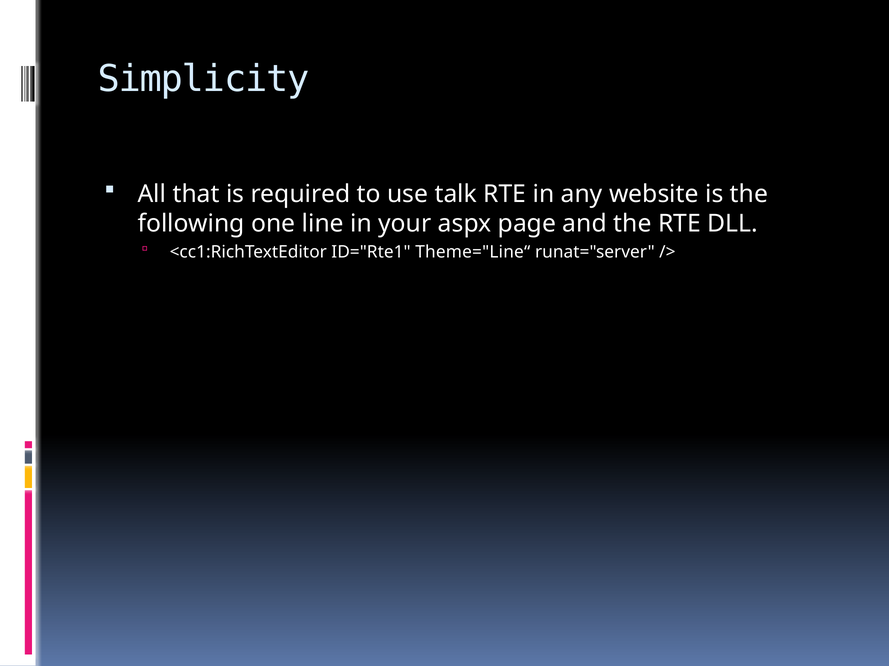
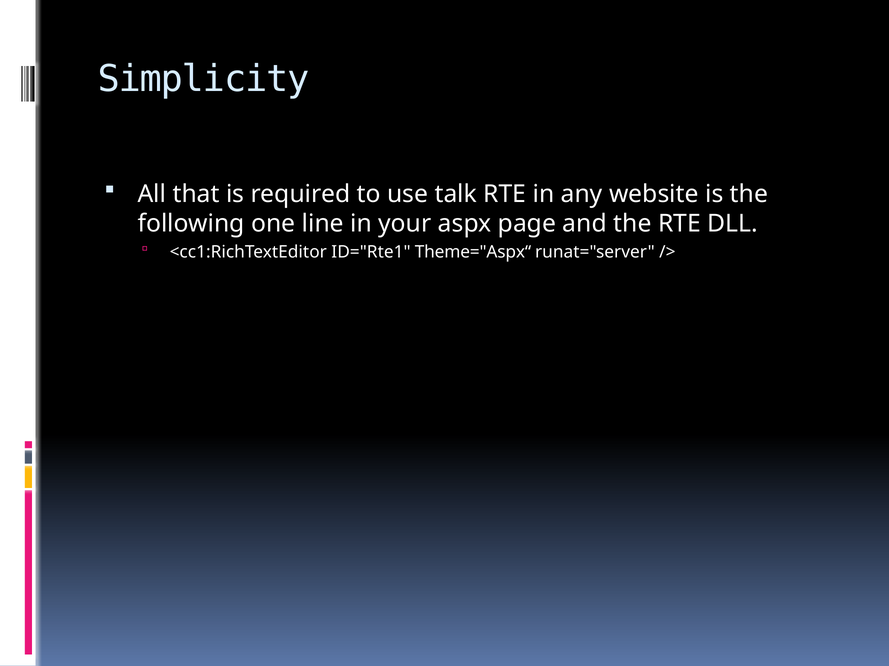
Theme="Line“: Theme="Line“ -> Theme="Aspx“ (473, 252)
